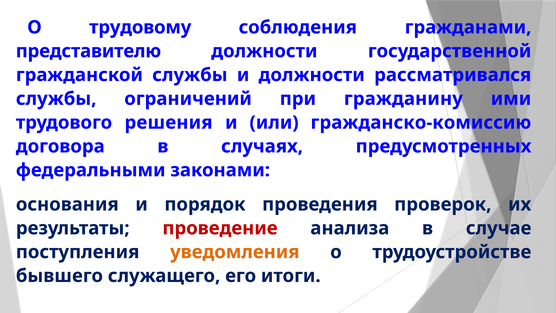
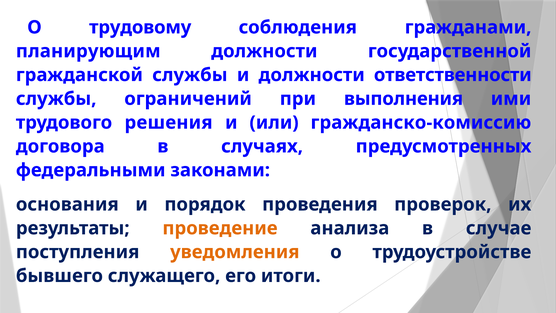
представителю: представителю -> планирующим (88, 51)
рассматривался: рассматривался -> ответственности (453, 75)
гражданину: гражданину -> выполнения (404, 99)
проведение colour: red -> orange (220, 228)
